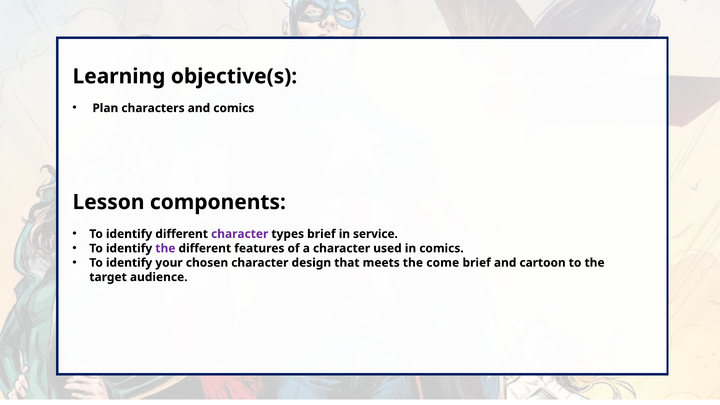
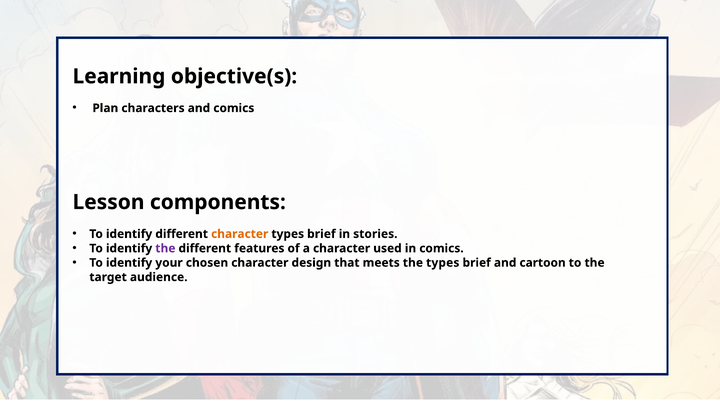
character colour: purple -> orange (240, 234)
service: service -> stories (375, 234)
the come: come -> types (443, 263)
